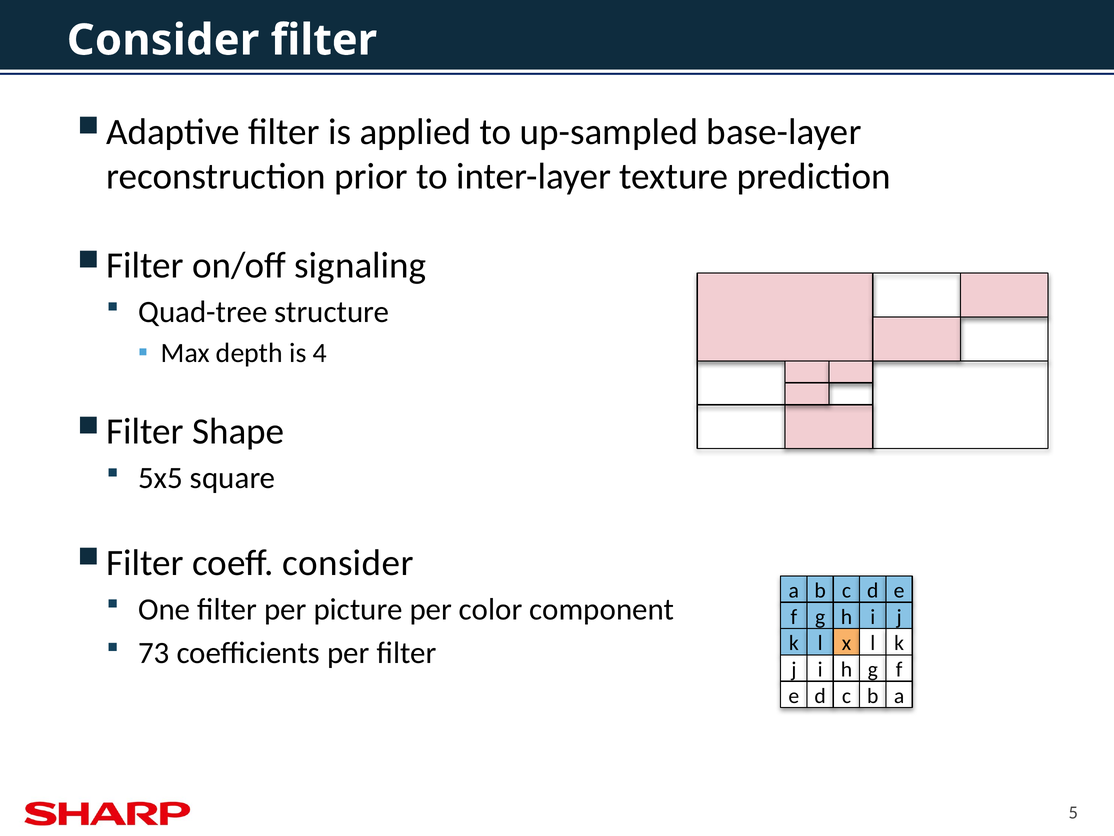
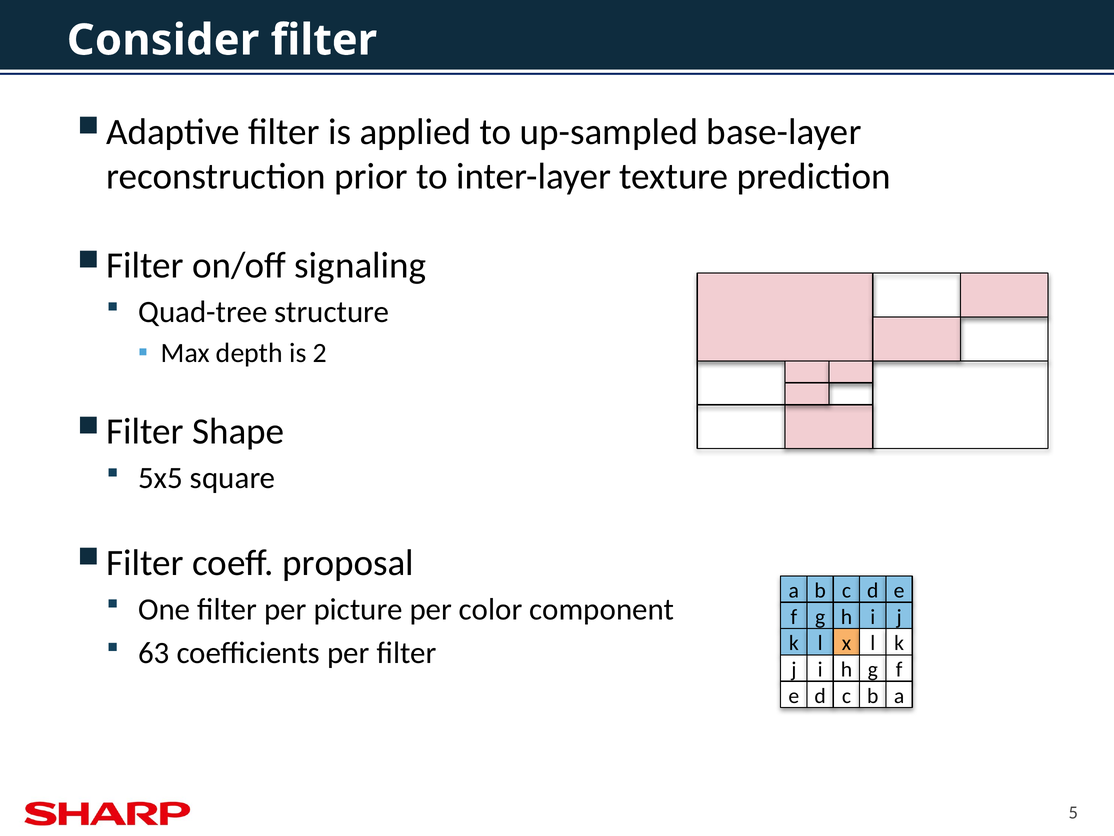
4: 4 -> 2 (320, 353)
coeff consider: consider -> proposal (348, 563)
73: 73 -> 63 (154, 652)
